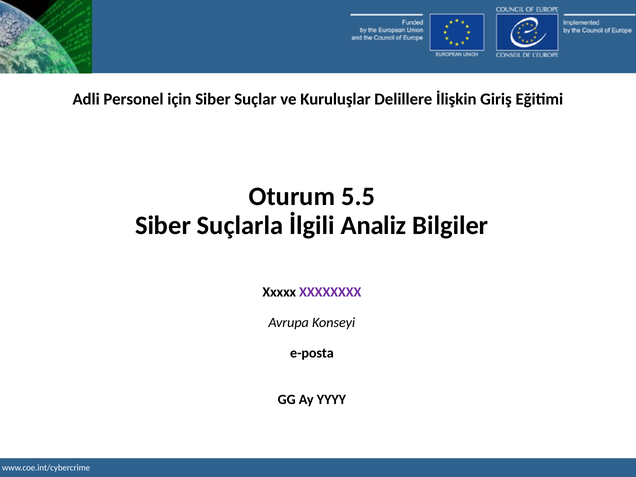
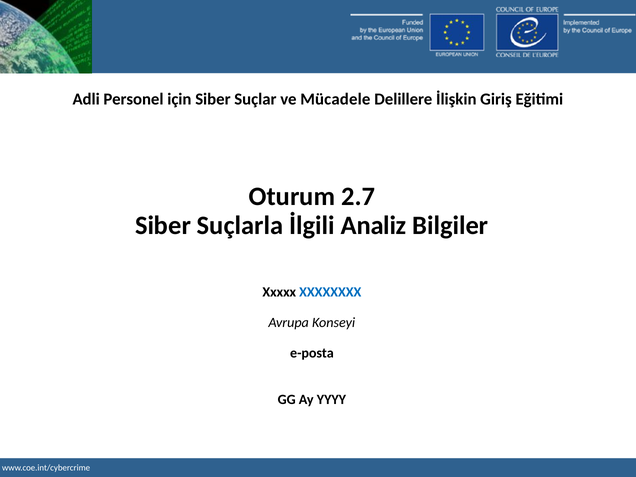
Kuruluşlar: Kuruluşlar -> Mücadele (335, 99)
5.5: 5.5 -> 2.7 (358, 197)
XXXXXXXX colour: purple -> blue (330, 292)
